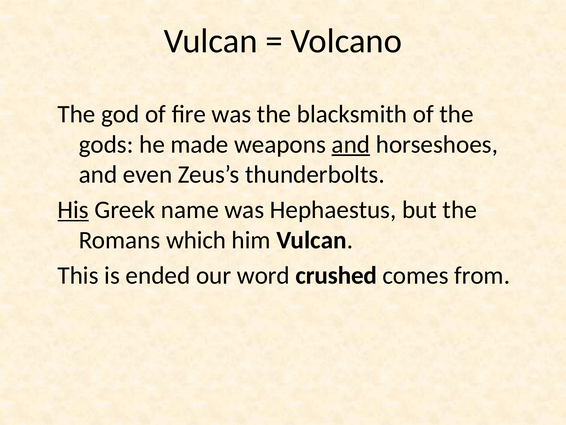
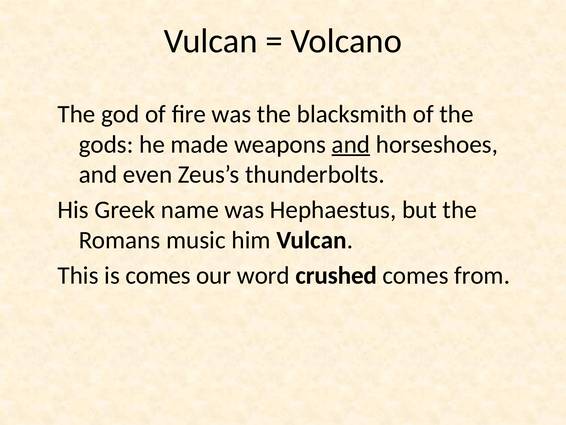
His underline: present -> none (73, 210)
which: which -> music (196, 240)
is ended: ended -> comes (158, 275)
